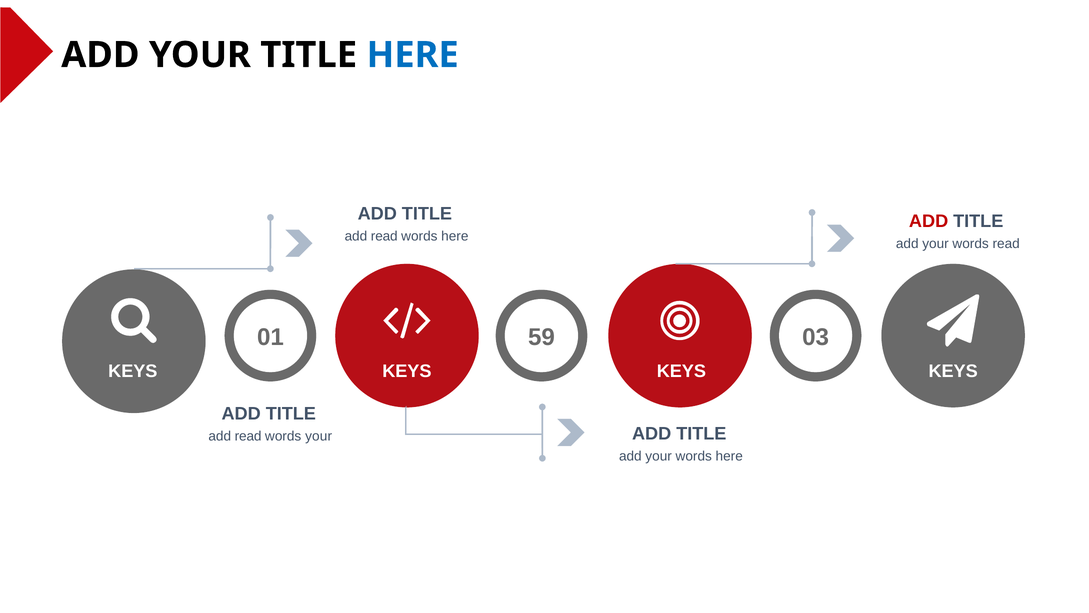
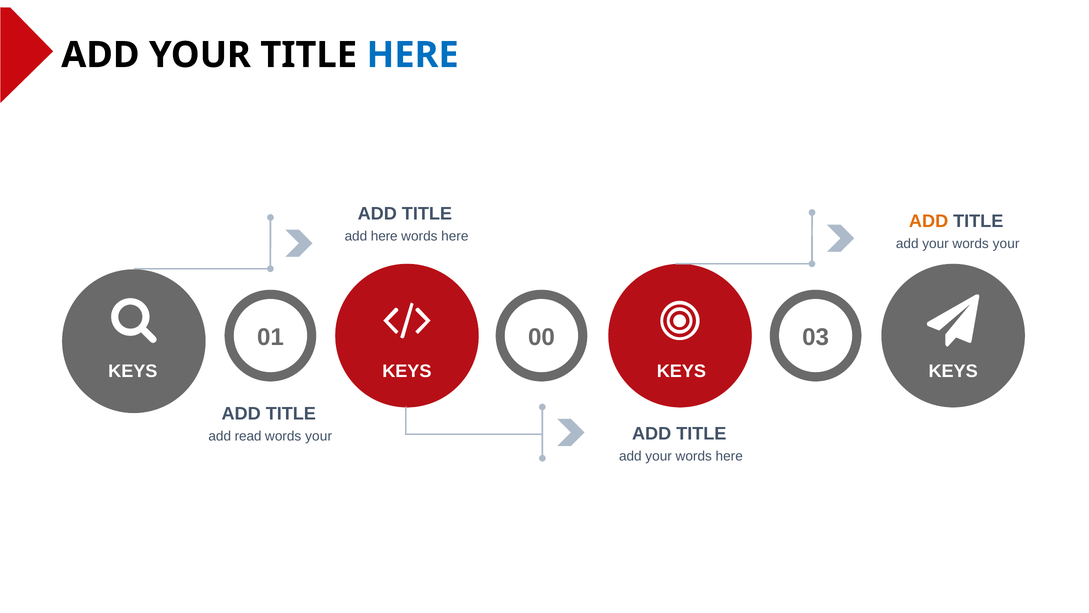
ADD colour: red -> orange (929, 221)
read: read -> here (384, 236)
your words read: read -> your (1006, 244)
59: 59 -> 00 (541, 337)
